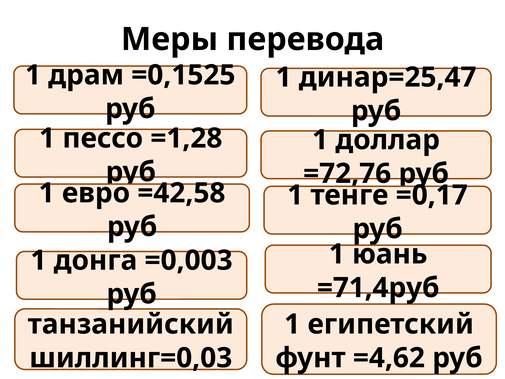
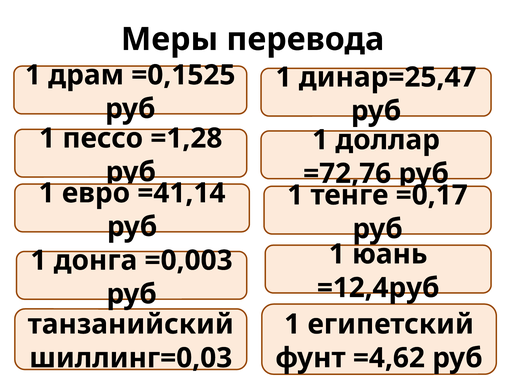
=42,58: =42,58 -> =41,14 (181, 193)
=71,4руб: =71,4руб -> =12,4руб (378, 288)
